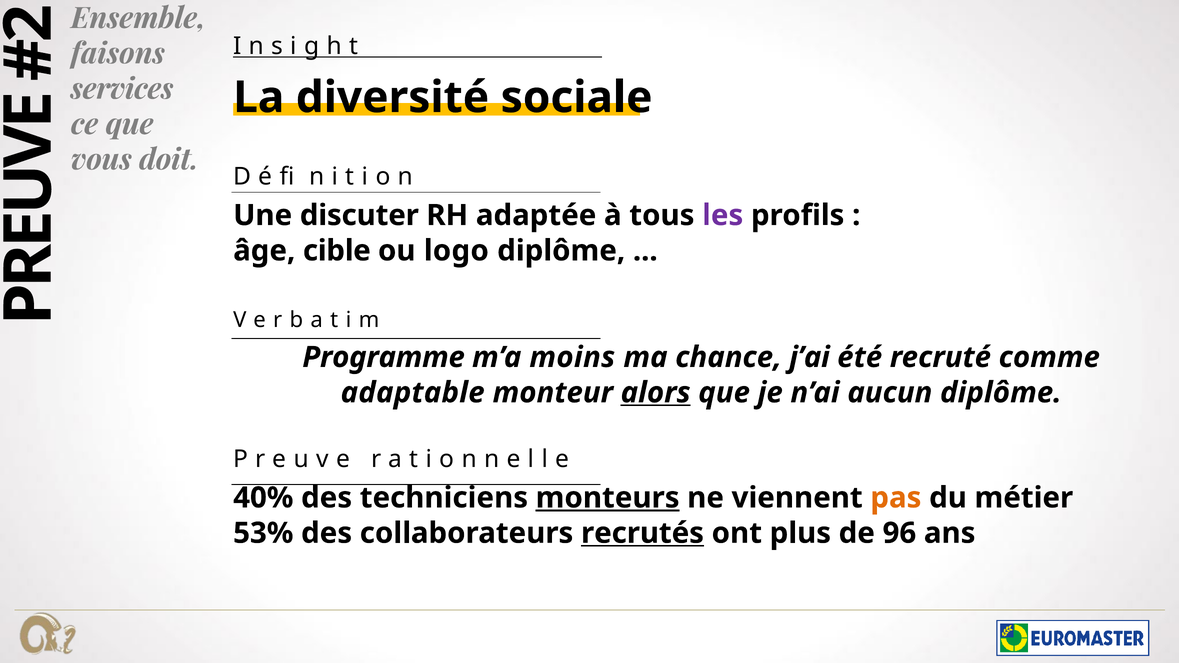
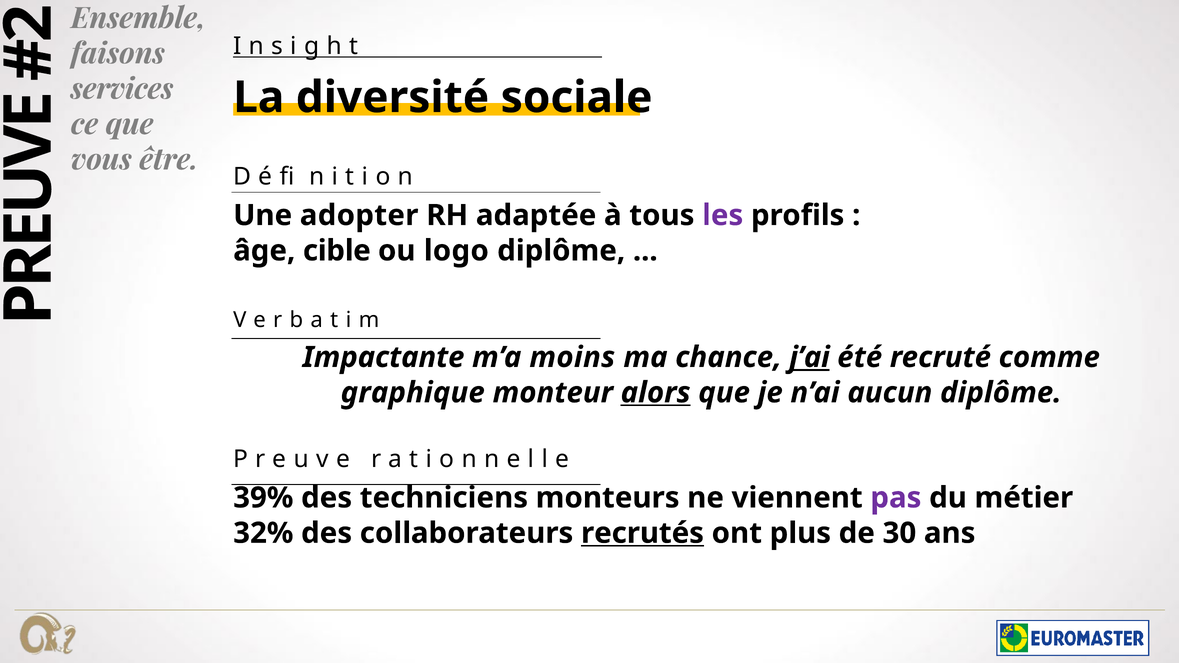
doit: doit -> être (169, 160)
discuter: discuter -> adopter (359, 215)
Programme: Programme -> Impactante (384, 357)
j’ai underline: none -> present (810, 357)
adaptable: adaptable -> graphique (413, 393)
40%: 40% -> 39% (263, 498)
monteurs underline: present -> none (608, 498)
pas colour: orange -> purple (896, 498)
53%: 53% -> 32% (263, 533)
96: 96 -> 30 (899, 533)
